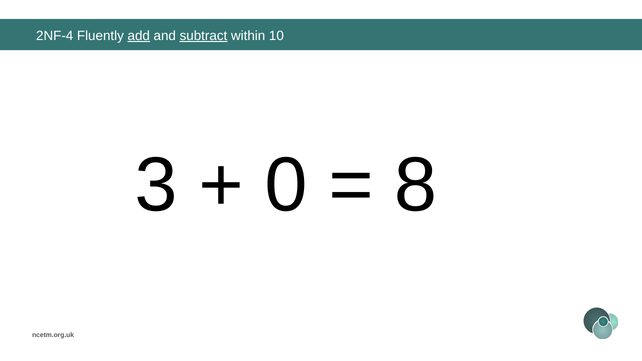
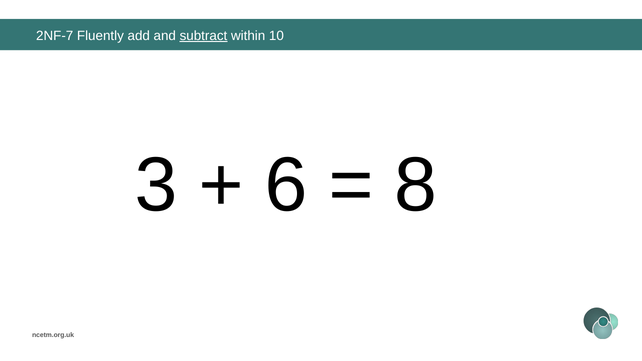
2NF-4: 2NF-4 -> 2NF-7 (55, 36)
add underline: present -> none (139, 36)
0: 0 -> 6 (286, 185)
